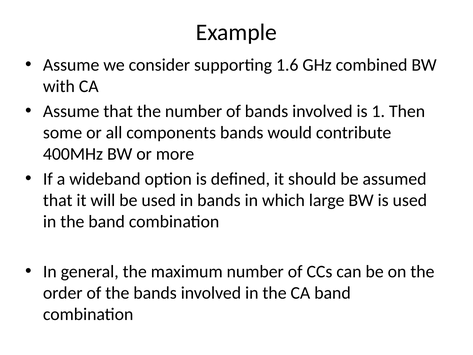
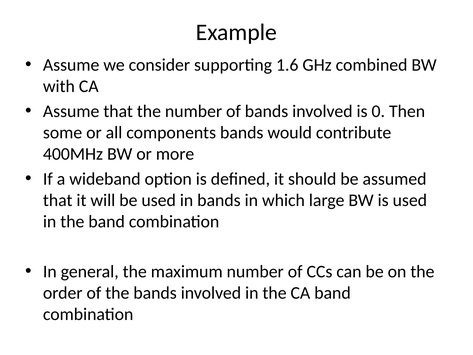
1: 1 -> 0 (378, 111)
